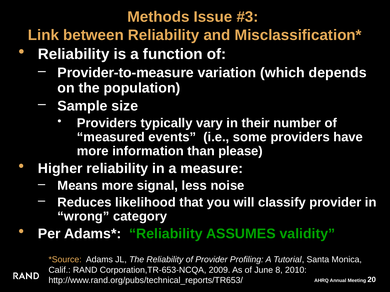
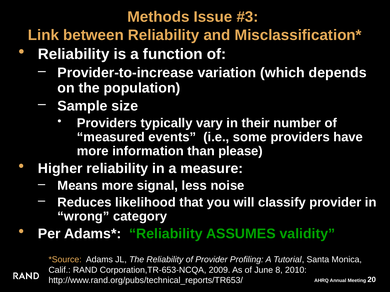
Provider-to-measure: Provider-to-measure -> Provider-to-increase (126, 73)
